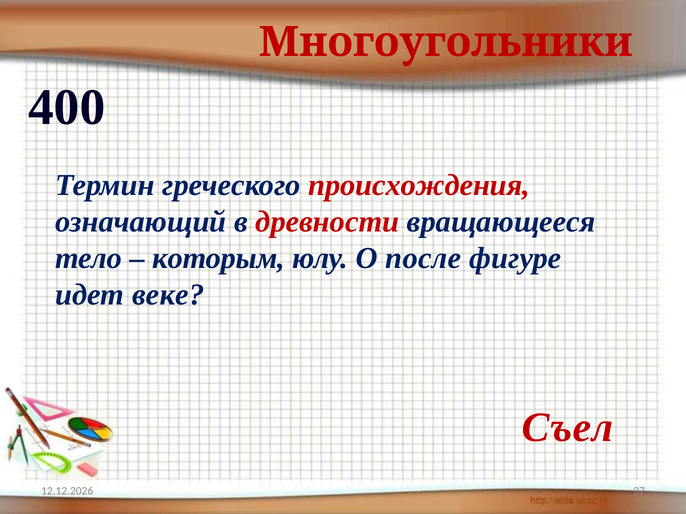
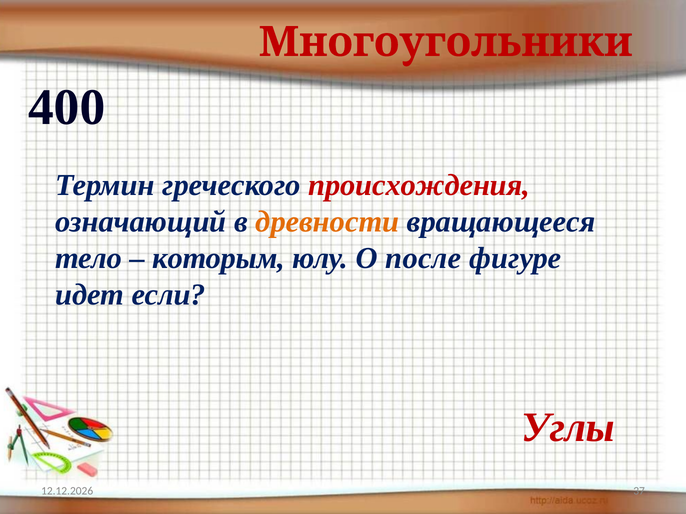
древности colour: red -> orange (327, 222)
веке: веке -> если (169, 295)
Съел: Съел -> Углы (568, 428)
